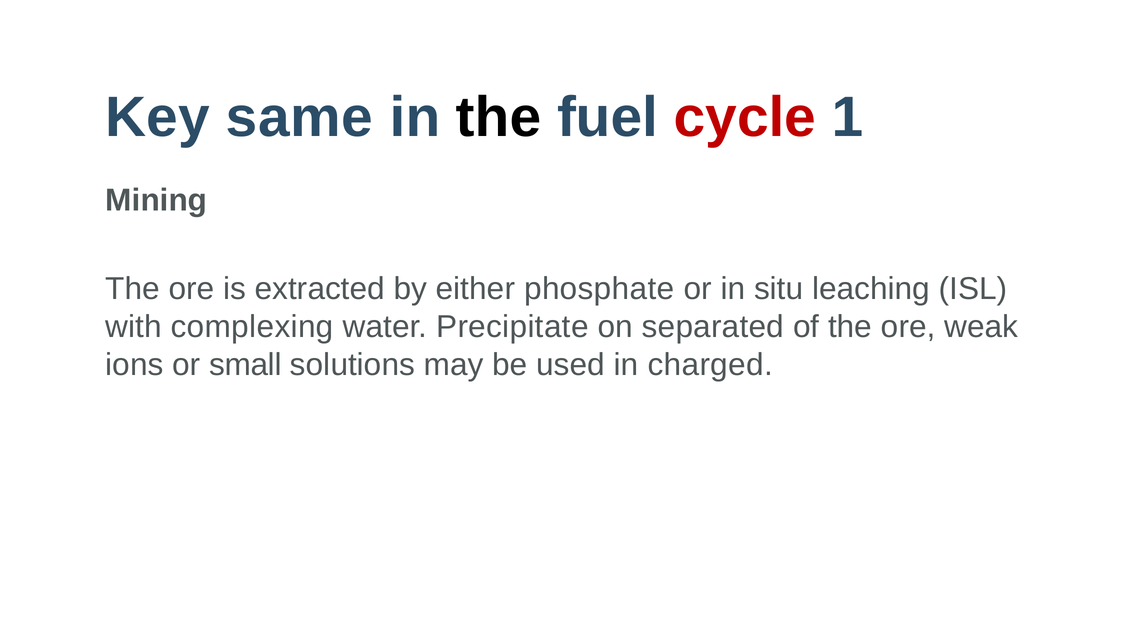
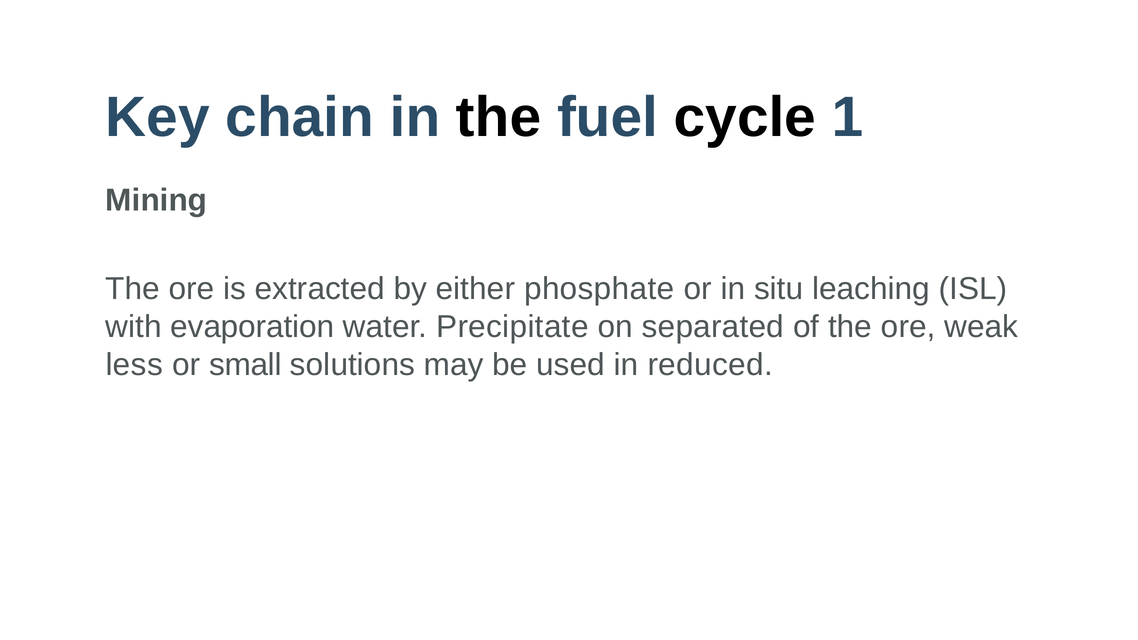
same: same -> chain (300, 117)
cycle colour: red -> black (745, 117)
complexing: complexing -> evaporation (252, 327)
ions: ions -> less (134, 365)
charged: charged -> reduced (710, 365)
